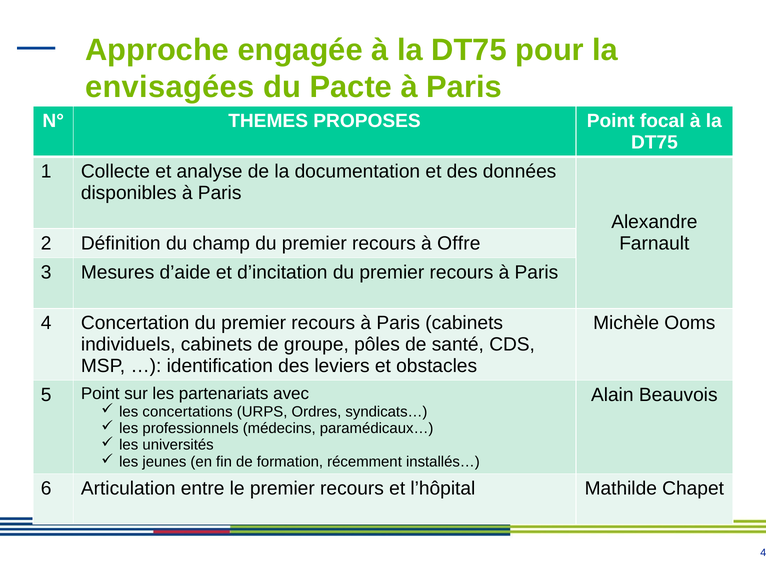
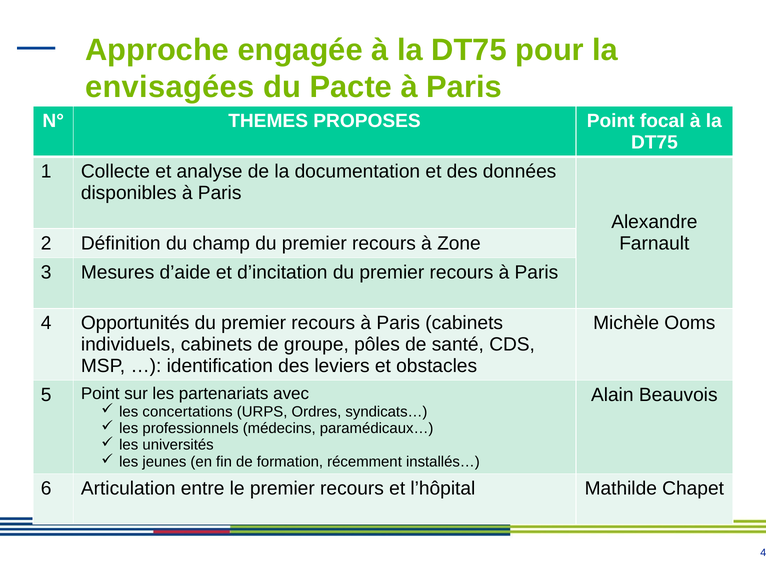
Offre: Offre -> Zone (459, 244)
Concertation: Concertation -> Opportunités (135, 323)
